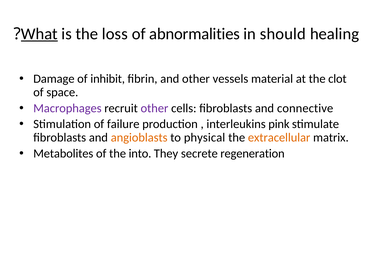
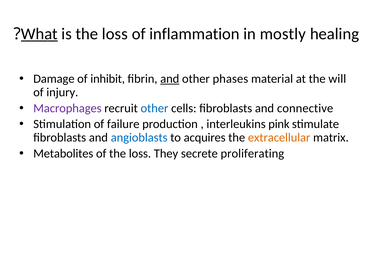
abnormalities: abnormalities -> inflammation (195, 34)
should: should -> mostly (283, 34)
and underline: none -> present (170, 79)
vessels: vessels -> phases (230, 79)
clot: clot -> will (337, 79)
space: space -> injury (62, 92)
other colour: purple -> blue (154, 108)
angioblasts colour: orange -> blue (139, 137)
physical: physical -> acquires (205, 137)
of the into: into -> loss (140, 153)
regeneration: regeneration -> proliferating (252, 153)
